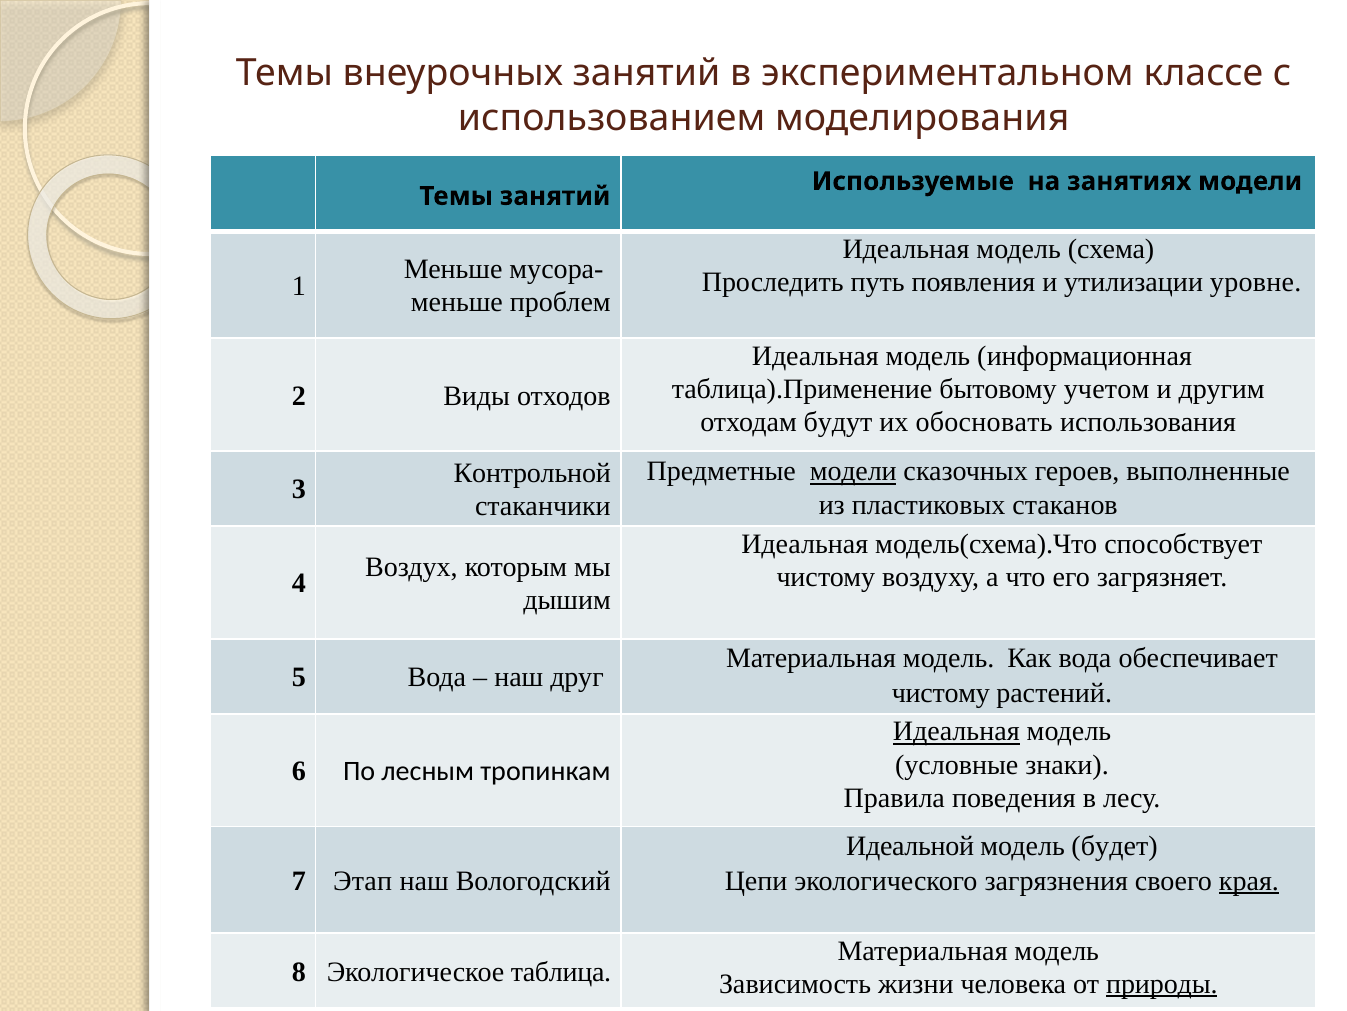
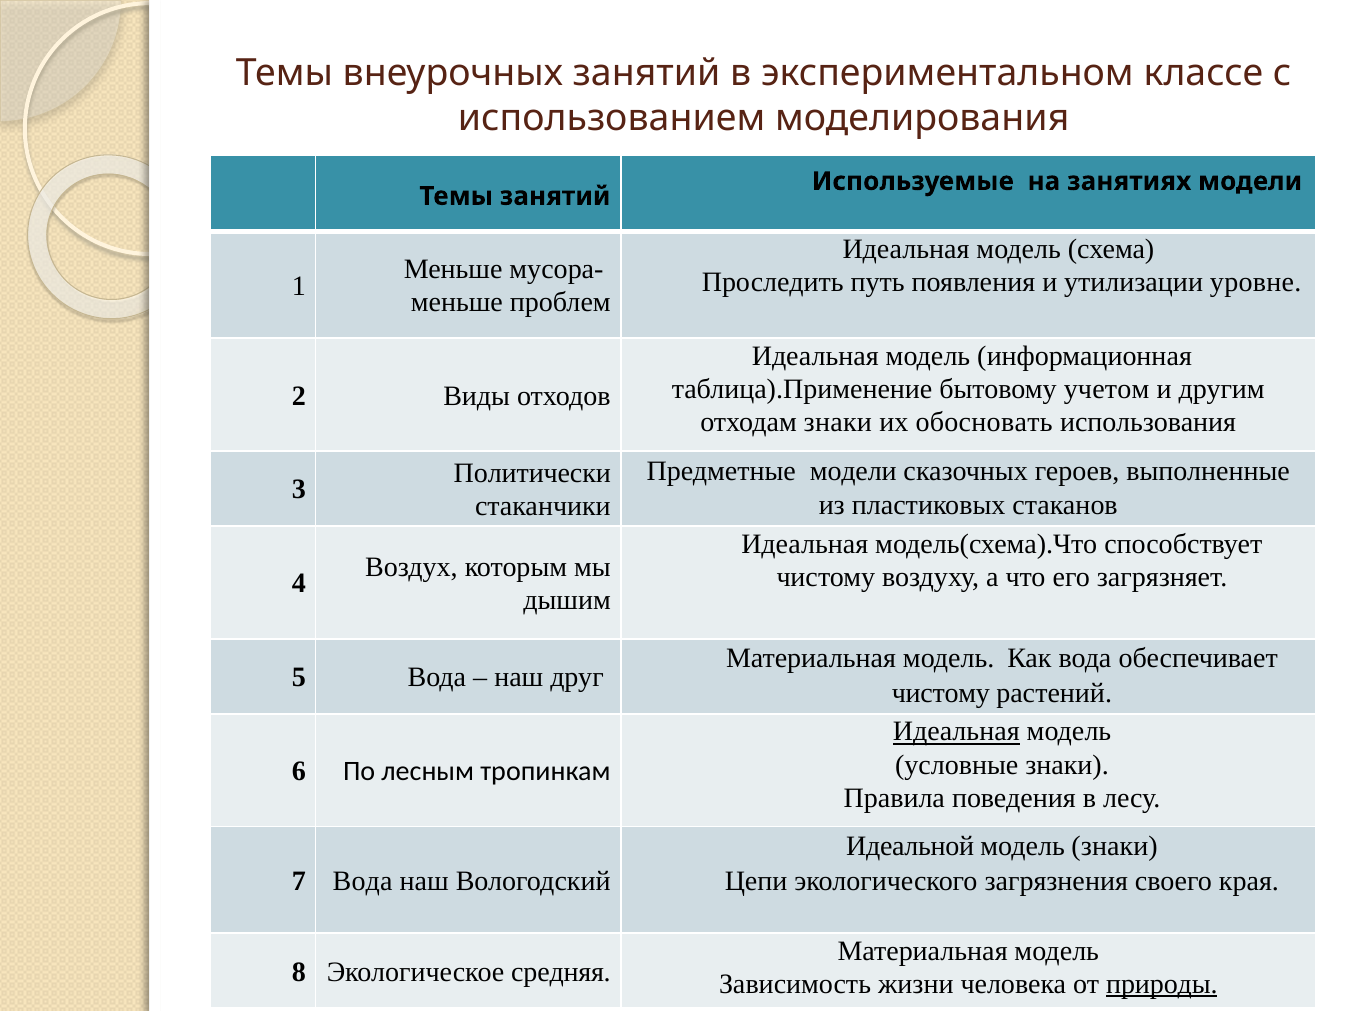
отходам будут: будут -> знаки (838, 422)
модели underline: present -> none (853, 471)
Контрольной: Контрольной -> Политически (532, 473)
модель будет: будет -> знаки (1115, 846)
7 Этап: Этап -> Вода (363, 880)
края underline: present -> none (1249, 881)
таблица: таблица -> средняя (561, 971)
